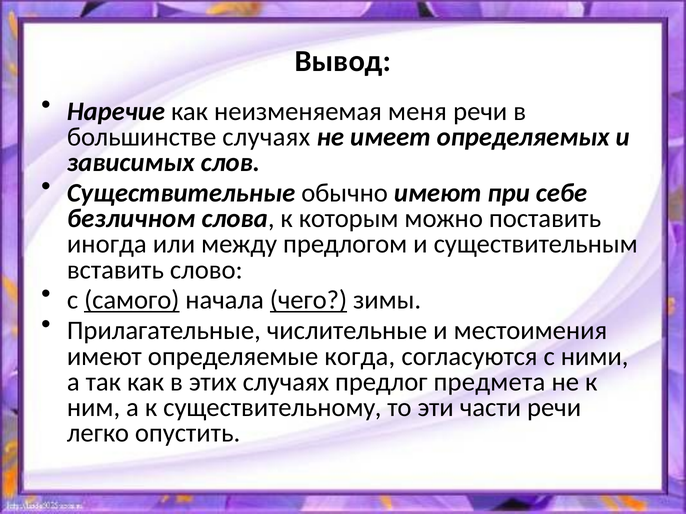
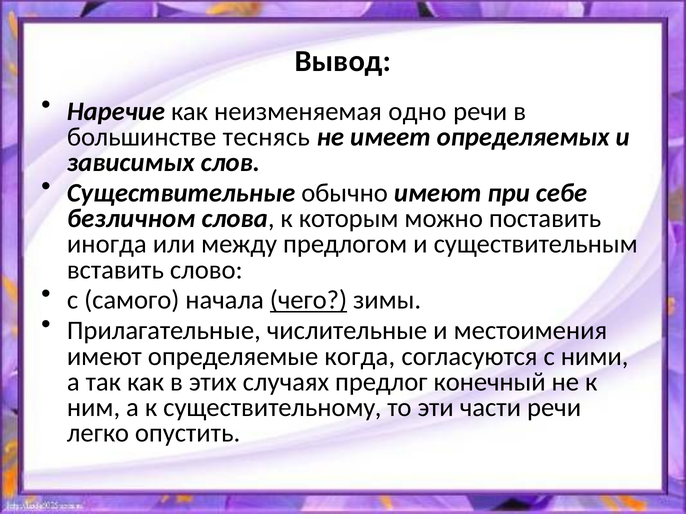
меня: меня -> одно (417, 111)
большинстве случаях: случаях -> теснясь (266, 137)
самого underline: present -> none (132, 300)
предмета: предмета -> конечный (490, 382)
